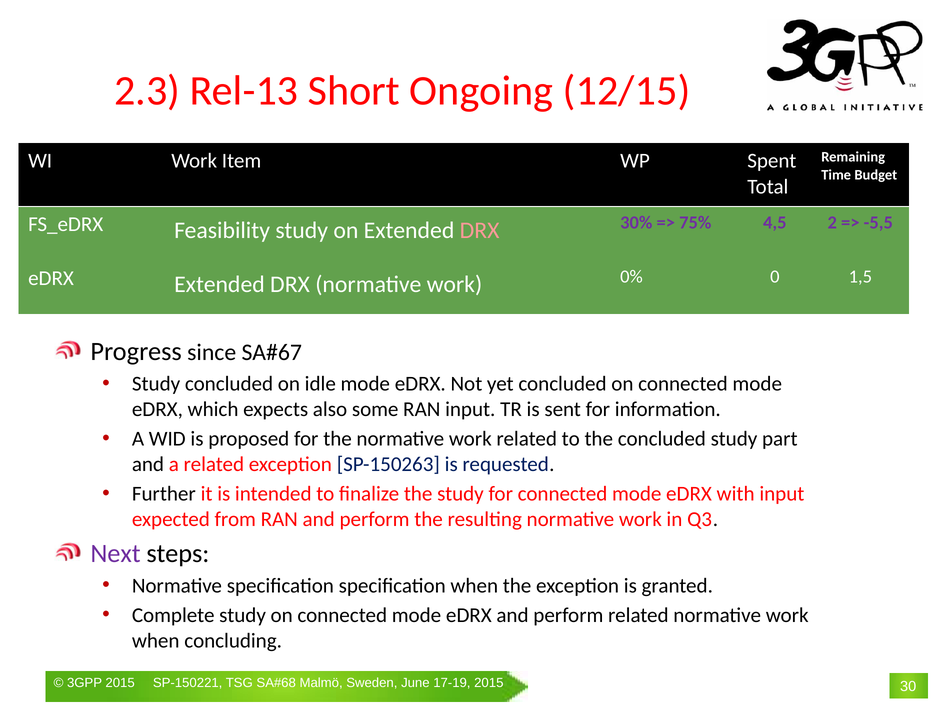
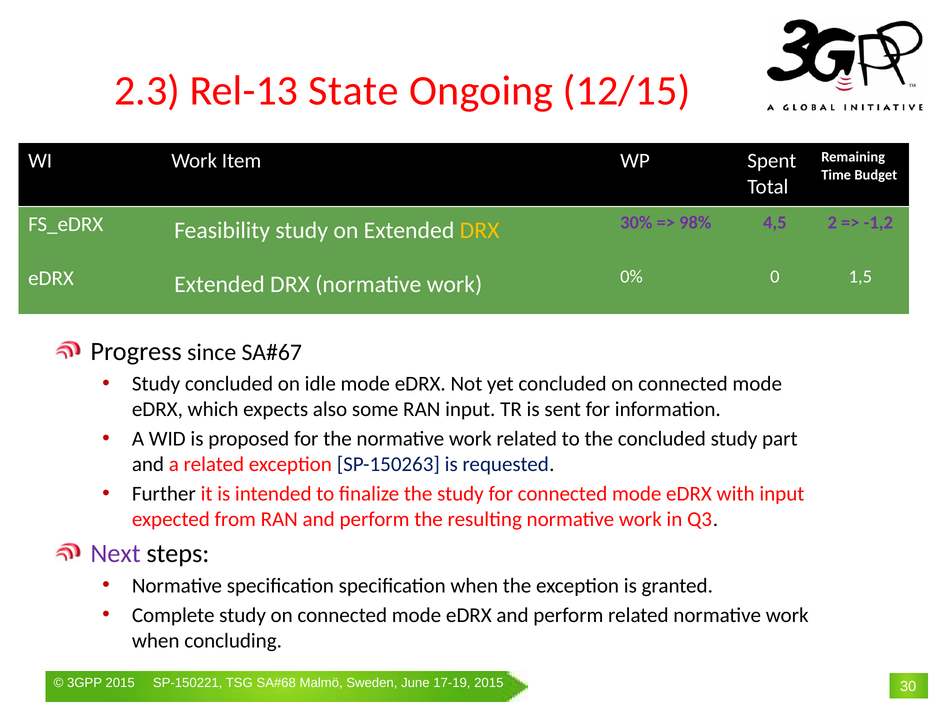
Short: Short -> State (354, 91)
DRX colour: pink -> yellow (480, 230)
75%: 75% -> 98% (695, 222)
-5,5: -5,5 -> -1,2 (878, 222)
